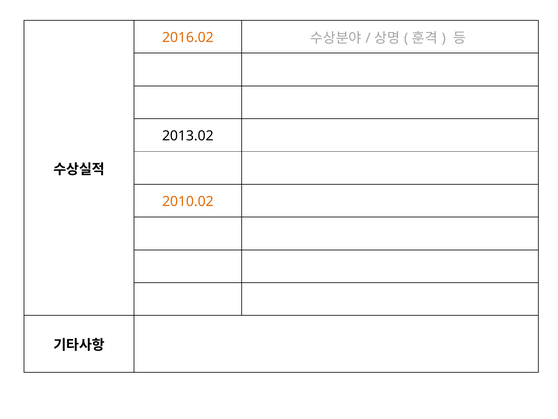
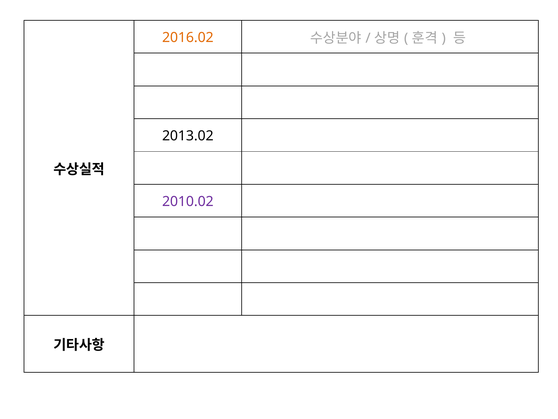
2010.02 colour: orange -> purple (188, 201)
